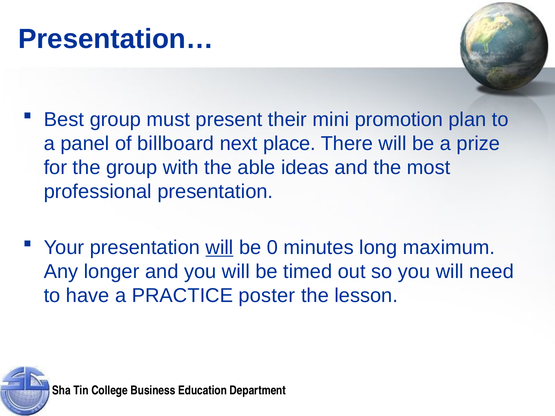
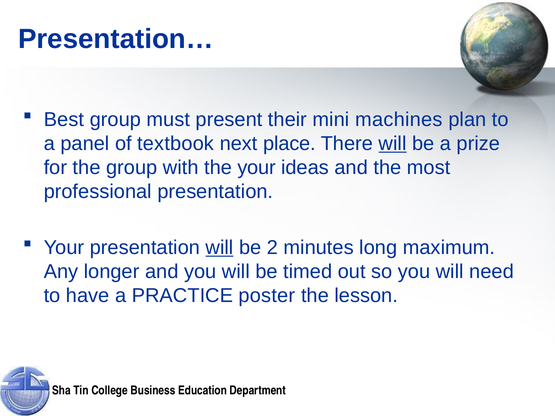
promotion: promotion -> machines (399, 120)
billboard: billboard -> textbook (176, 144)
will underline: none -> present (393, 144)
the able: able -> your (257, 168)
0: 0 -> 2 (272, 248)
